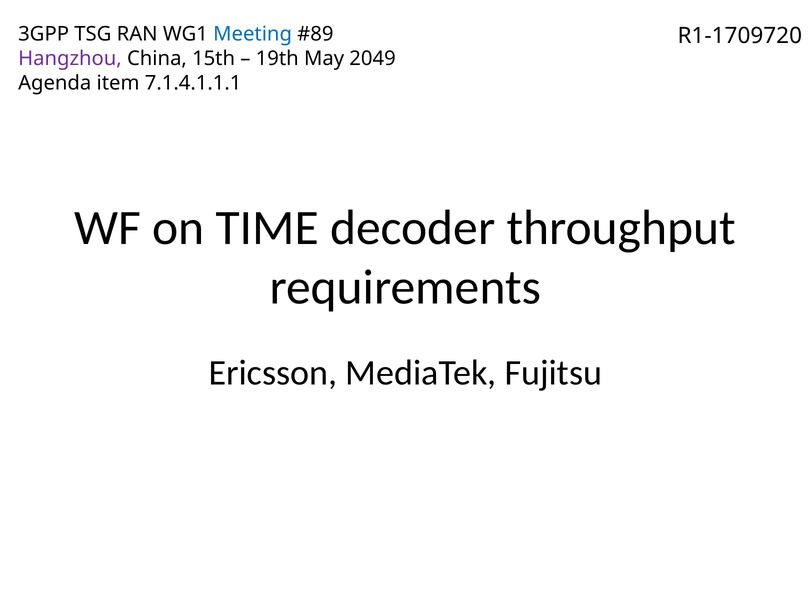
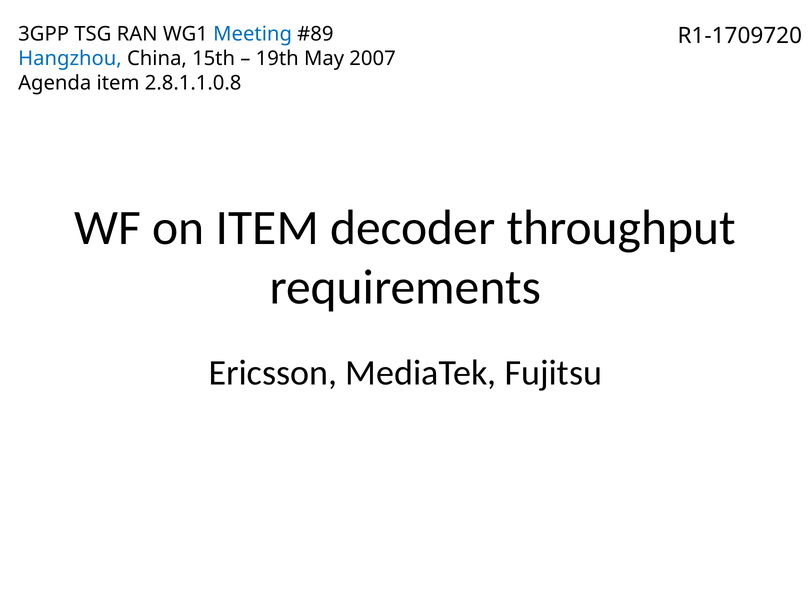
Hangzhou colour: purple -> blue (70, 59)
2049: 2049 -> 2007 (373, 59)
7.1.4.1.1.1: 7.1.4.1.1.1 -> 2.8.1.1.0.8 (193, 83)
on TIME: TIME -> ITEM (267, 228)
